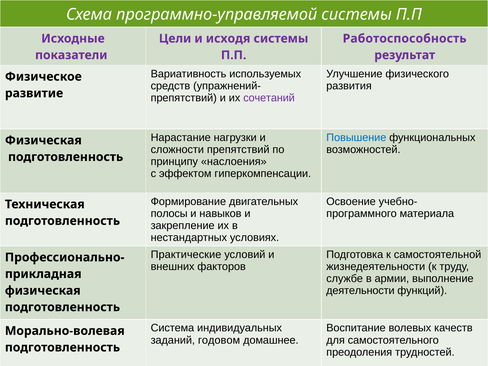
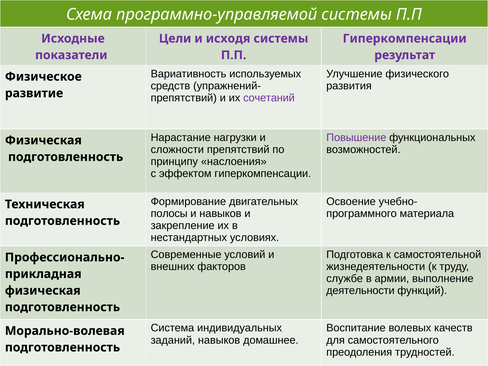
Работоспособность: Работоспособность -> Гиперкомпенсации (405, 39)
Повышение colour: blue -> purple (356, 138)
Практические: Практические -> Современные (186, 255)
заданий годовом: годовом -> навыков (219, 340)
